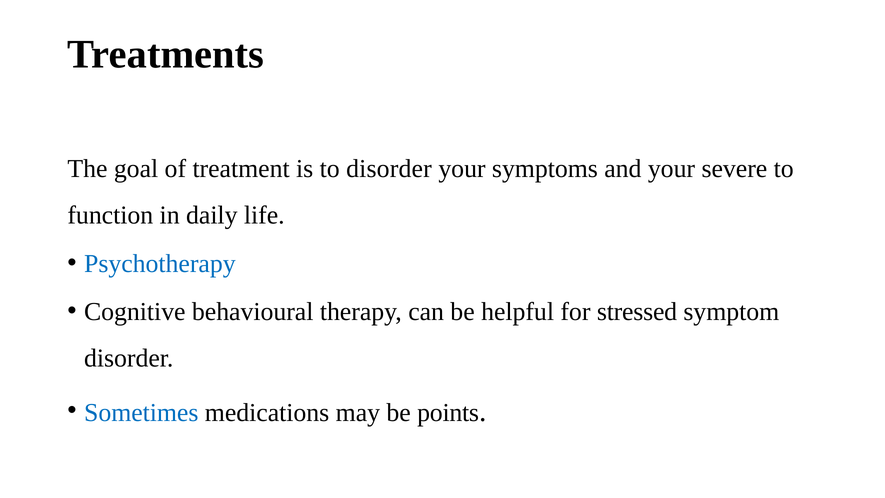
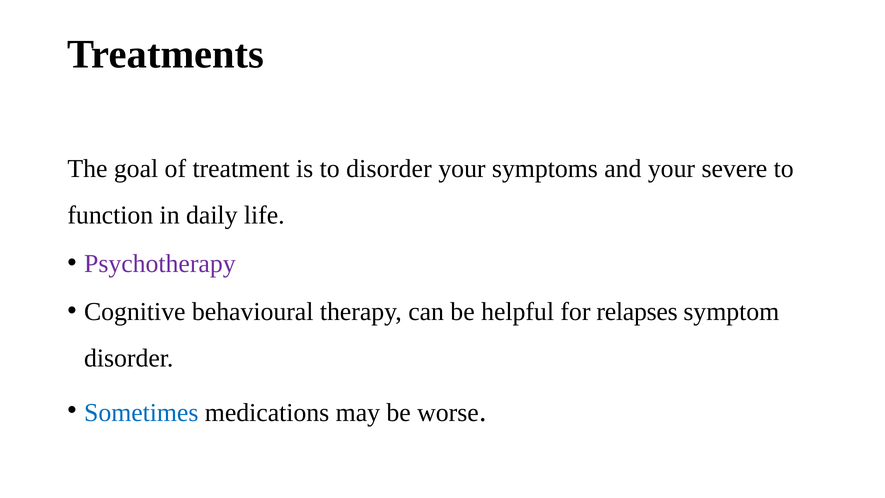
Psychotherapy colour: blue -> purple (160, 263)
stressed: stressed -> relapses (637, 312)
points: points -> worse (448, 412)
